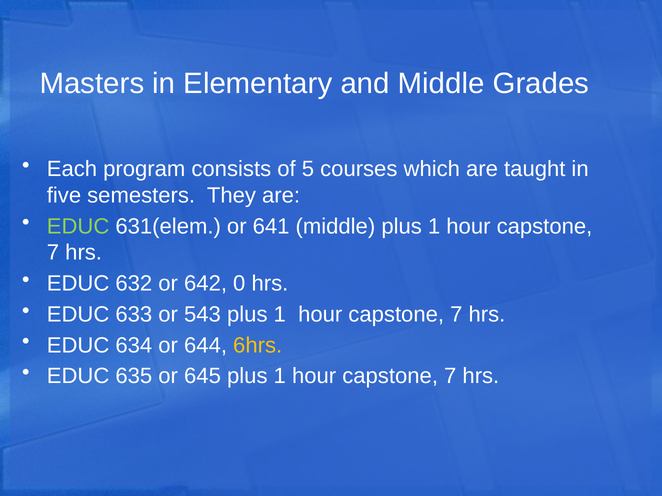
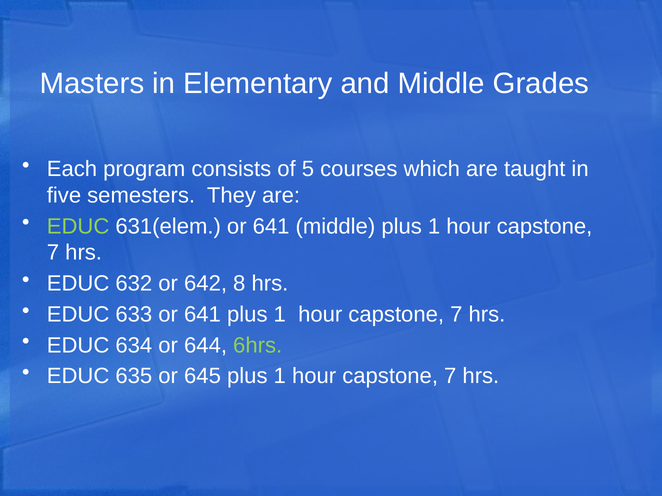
0: 0 -> 8 (239, 284)
633 or 543: 543 -> 641 (202, 315)
6hrs colour: yellow -> light green (258, 346)
